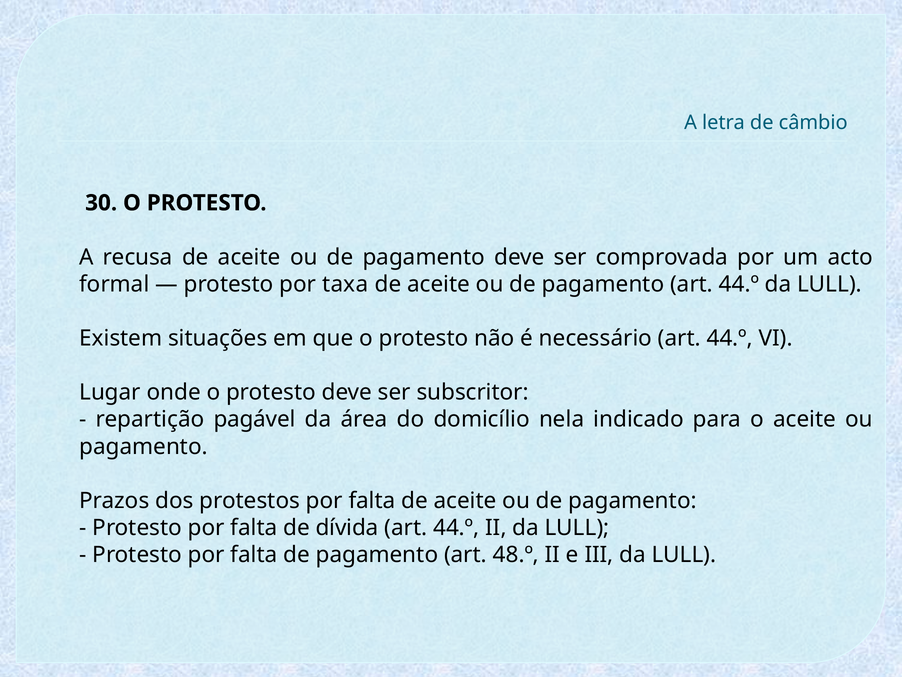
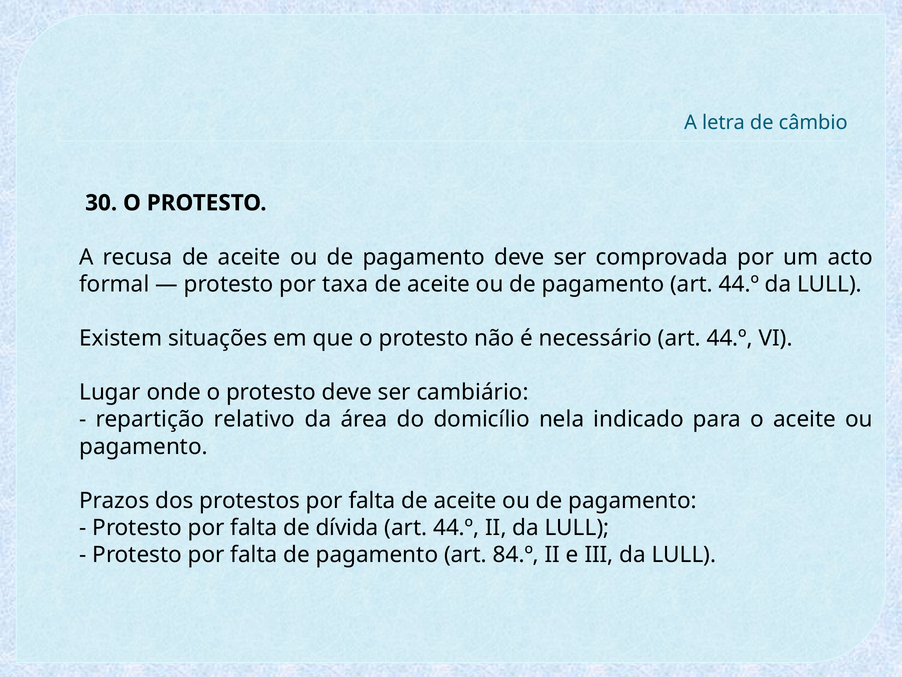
subscritor: subscritor -> cambiário (473, 392)
pagável: pagável -> relativo (254, 419)
48.º: 48.º -> 84.º (516, 555)
